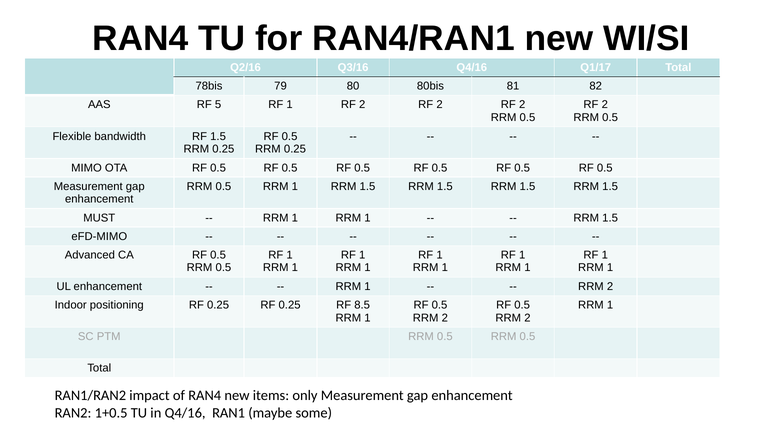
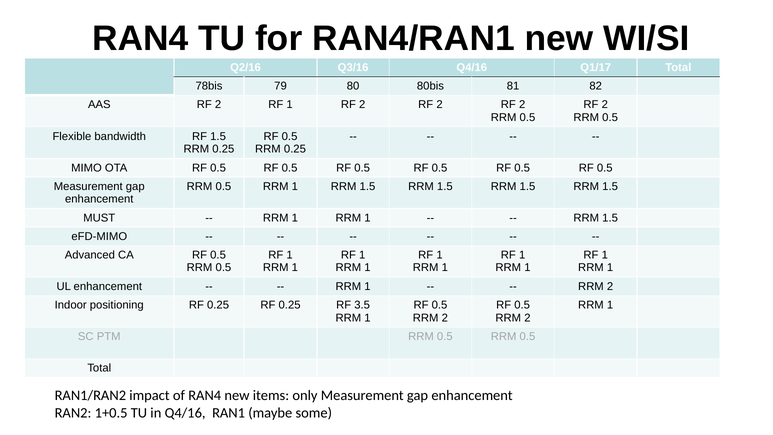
AAS RF 5: 5 -> 2 (218, 105)
8.5: 8.5 -> 3.5 (362, 305)
